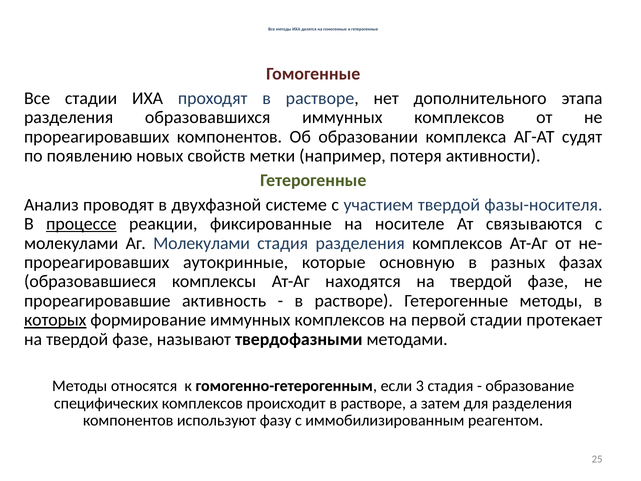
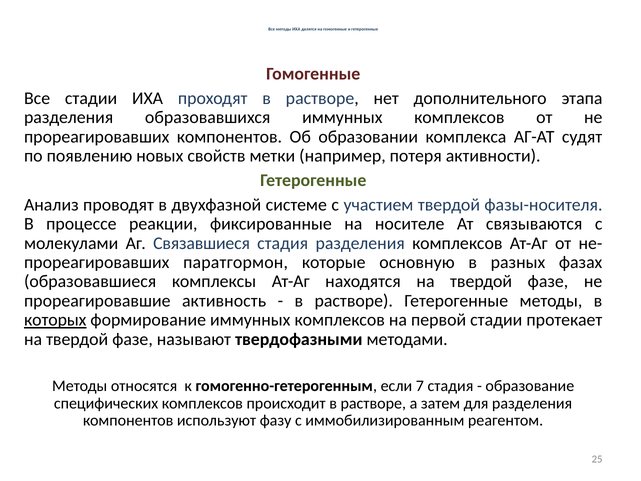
процессе underline: present -> none (81, 224)
Аг Молекулами: Молекулами -> Связавшиеся (202, 243)
аутокринные: аутокринные -> паратгормон (236, 262)
3: 3 -> 7 (420, 386)
